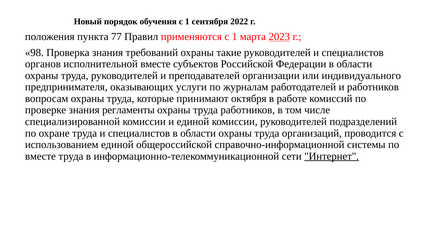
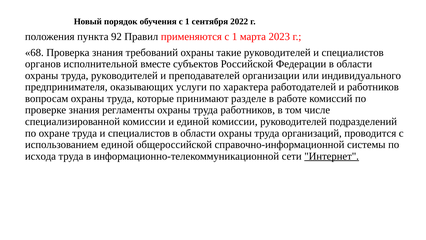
77: 77 -> 92 (116, 37)
2023 underline: present -> none (279, 37)
98: 98 -> 68 (34, 52)
журналам: журналам -> характера (246, 87)
октября: октября -> разделе (249, 98)
вместе: вместе -> исхода (41, 156)
